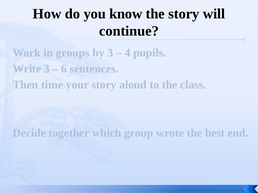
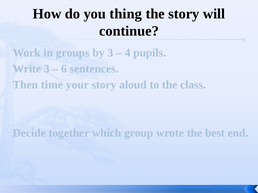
know: know -> thing (126, 14)
